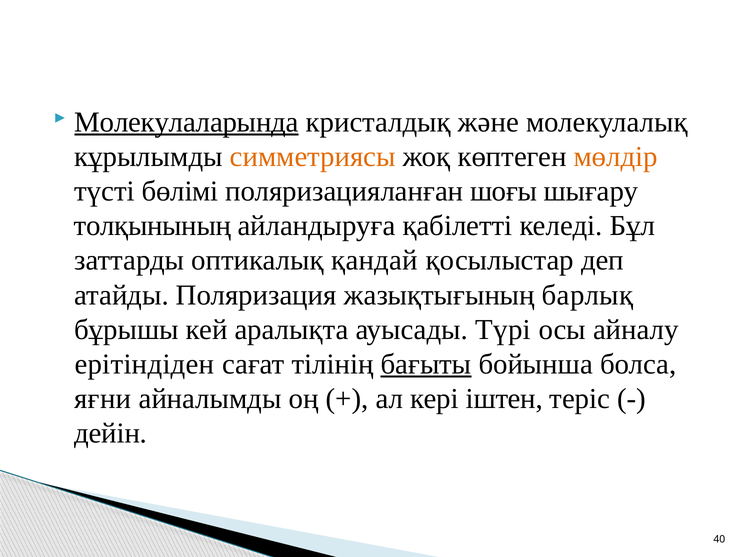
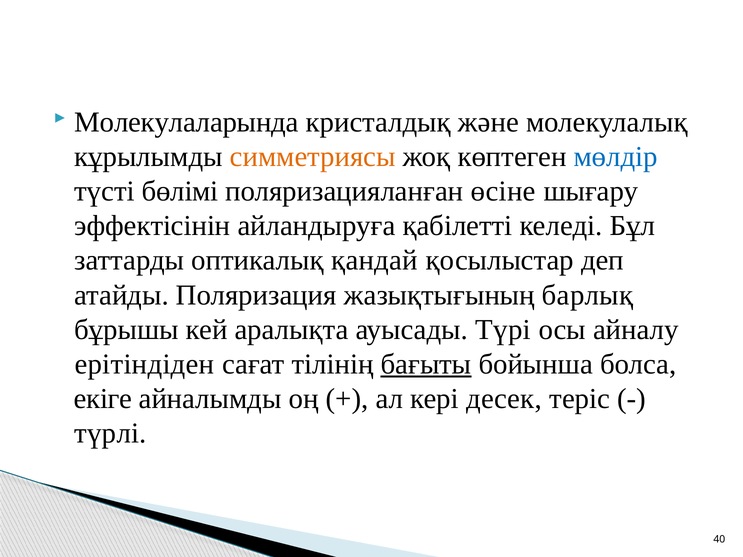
Молекулаларында underline: present -> none (187, 122)
мөлдір colour: orange -> blue (616, 157)
шоғы: шоғы -> өсіне (503, 191)
толқынының: толқынының -> эффектісінін (152, 226)
яғни: яғни -> екіге (103, 399)
іштен: іштен -> десек (504, 399)
дейін: дейін -> түрлі (111, 434)
